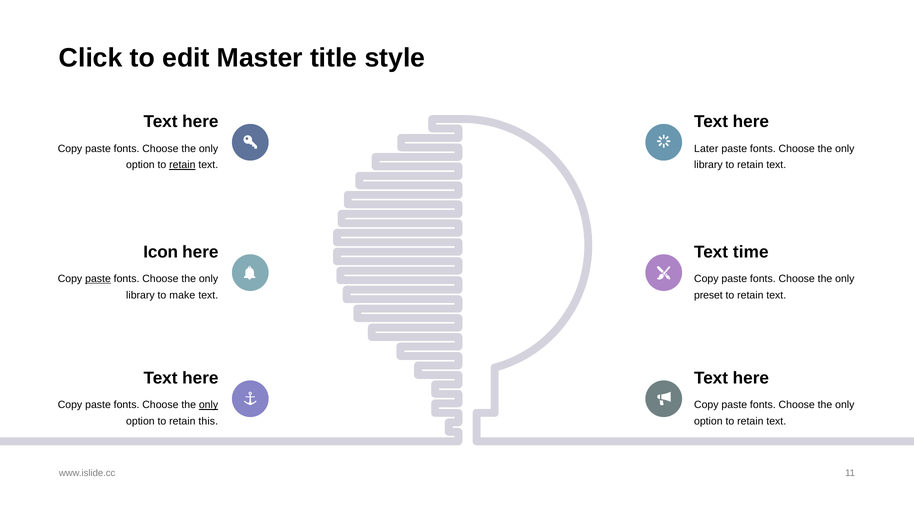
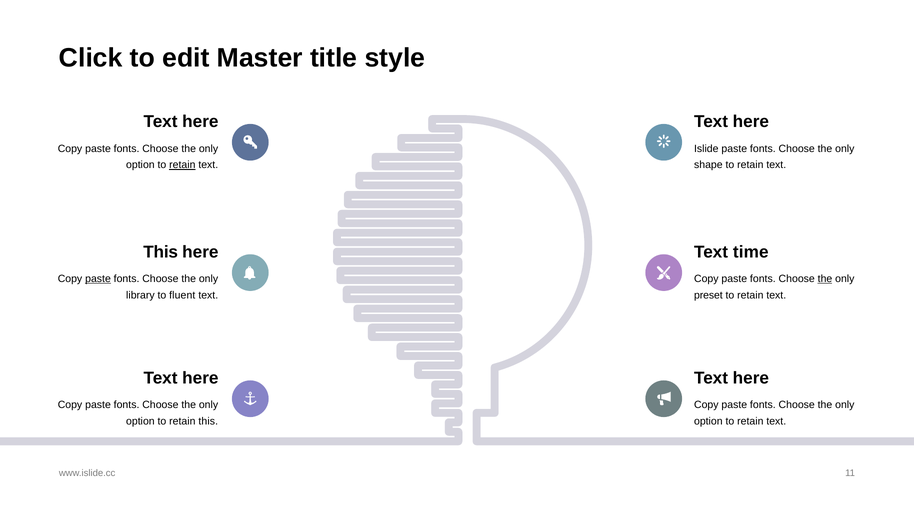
Later: Later -> Islide (706, 149)
library: library -> shape (708, 165)
Icon: Icon -> This (161, 252)
the underline: none -> present (825, 279)
make: make -> fluent (182, 295)
only underline: present -> none (209, 405)
